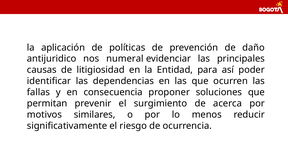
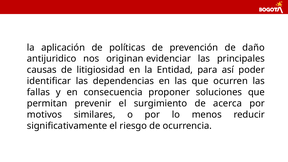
numeral: numeral -> originan (125, 59)
